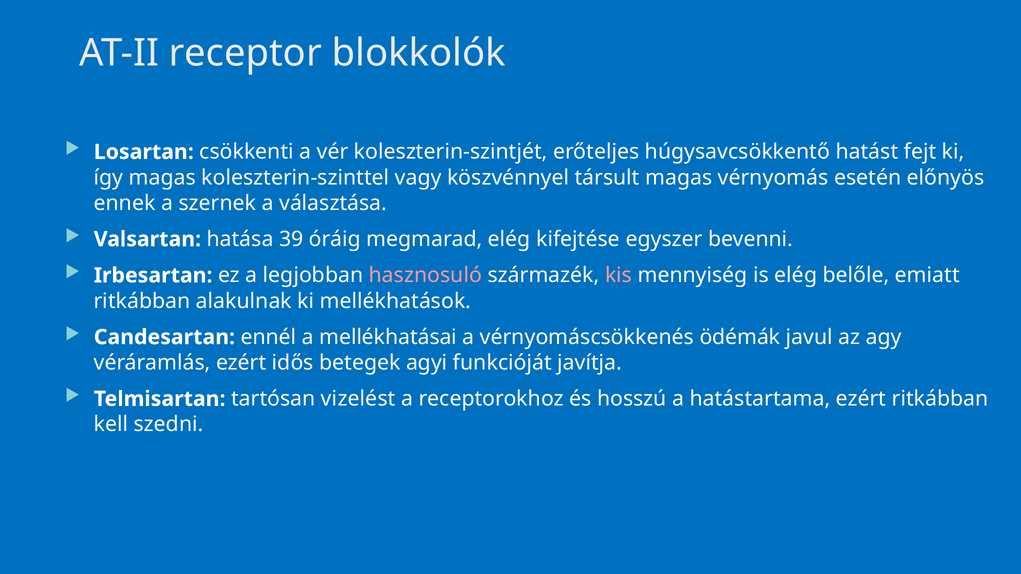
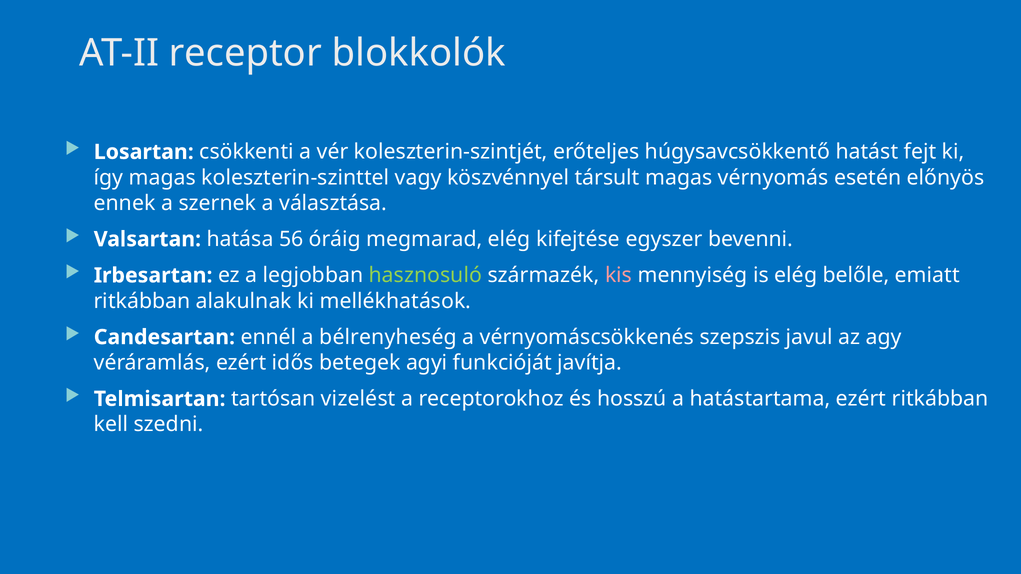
39: 39 -> 56 (291, 239)
hasznosuló colour: pink -> light green (425, 276)
mellékhatásai: mellékhatásai -> bélrenyheség (388, 337)
ödémák: ödémák -> szepszis (740, 337)
